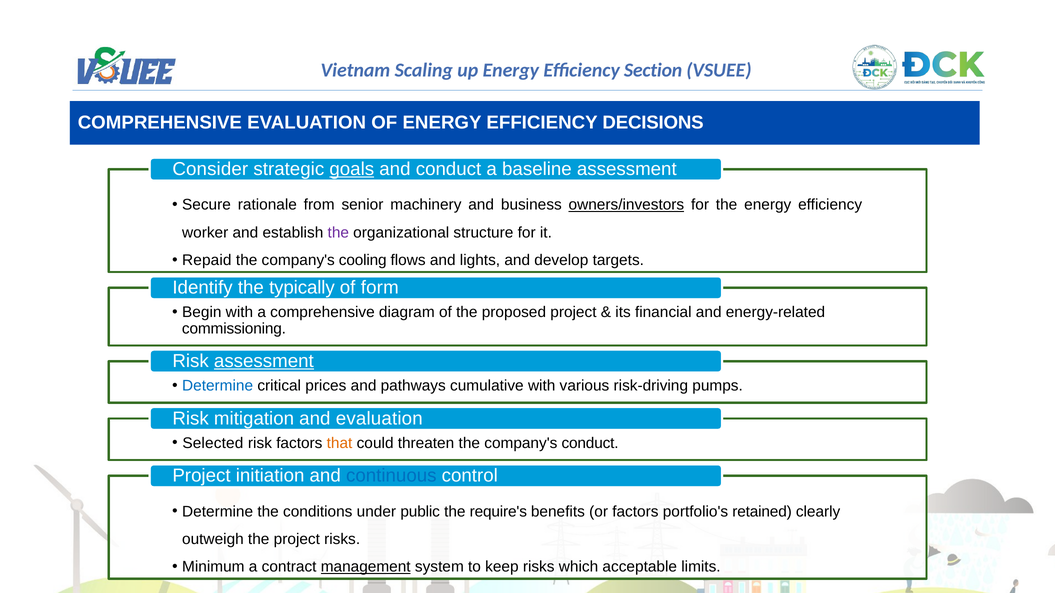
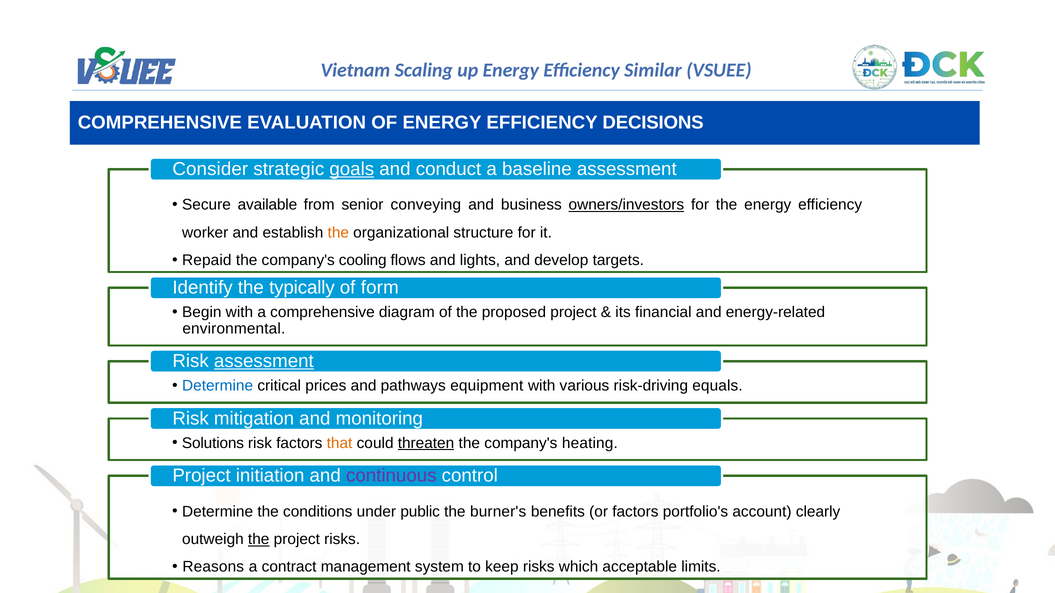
Section: Section -> Similar (653, 70)
rationale: rationale -> available (267, 205)
machinery: machinery -> conveying (426, 205)
the colour: purple -> orange (338, 233)
commissioning: commissioning -> environmental (234, 329)
cumulative: cumulative -> equipment (487, 386)
pumps: pumps -> equals (717, 386)
and evaluation: evaluation -> monitoring (379, 419)
Selected: Selected -> Solutions (213, 443)
threaten underline: none -> present (426, 443)
company's conduct: conduct -> heating (590, 443)
continuous colour: blue -> purple (391, 476)
require's: require's -> burner's (498, 512)
retained: retained -> account (762, 512)
the underline: none -> present (259, 540)
Minimum: Minimum -> Reasons (213, 567)
management underline: present -> none (366, 567)
